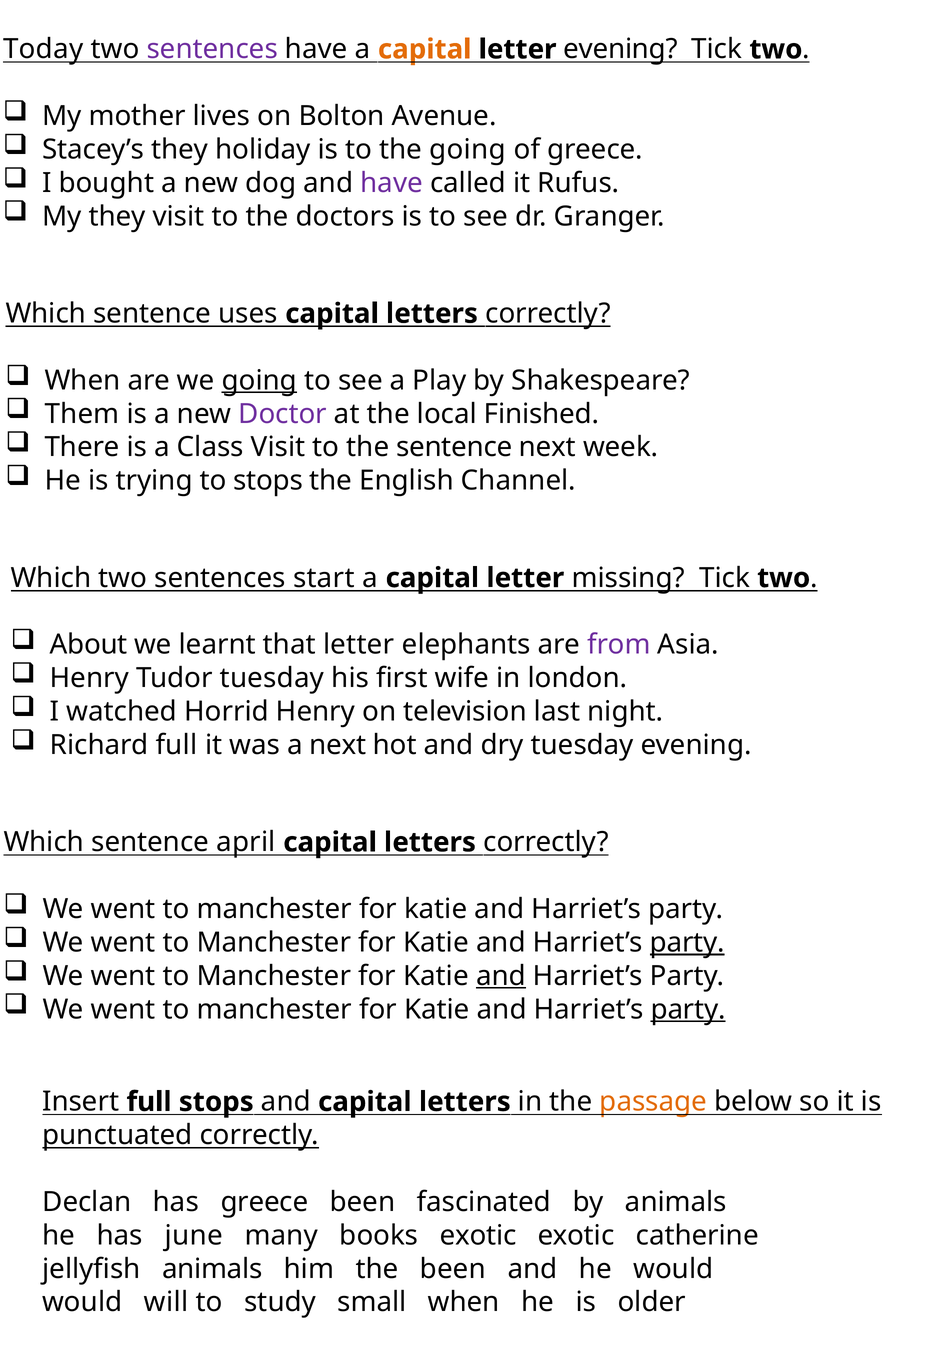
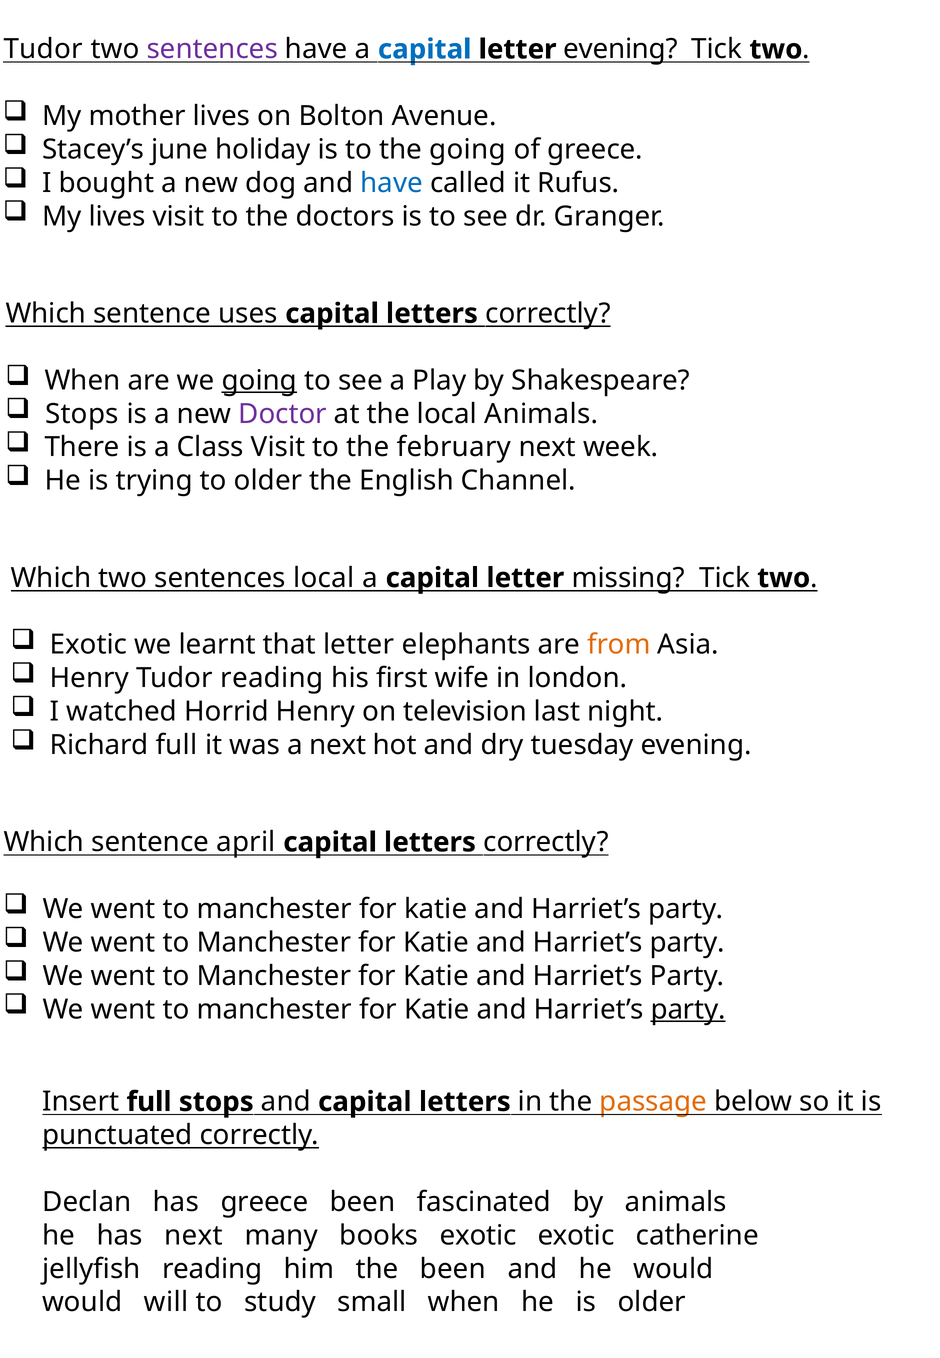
Today: Today -> Tudor (43, 49)
capital colour: orange -> blue (425, 49)
Stacey’s they: they -> june (180, 150)
have colour: purple -> blue (392, 183)
My they: they -> lives (117, 216)
Them: Them -> Stops (82, 414)
local Finished: Finished -> Animals (541, 414)
the sentence: sentence -> february (454, 447)
to stops: stops -> older (268, 481)
sentences start: start -> local (324, 578)
About: About -> Exotic (89, 645)
from colour: purple -> orange (619, 645)
Tudor tuesday: tuesday -> reading (272, 678)
party underline: present -> none (687, 942)
and underline: present -> none (501, 976)
has june: june -> next (194, 1235)
jellyfish animals: animals -> reading (212, 1269)
